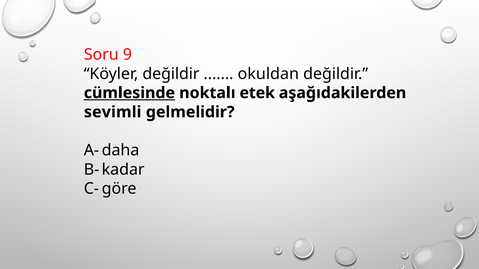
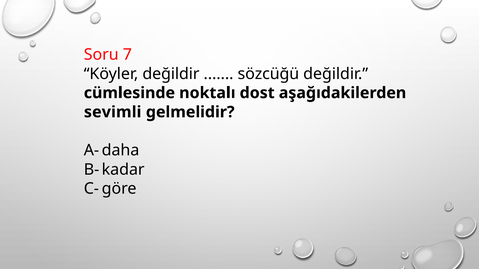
9: 9 -> 7 (127, 55)
okuldan: okuldan -> sözcüğü (268, 74)
cümlesinde underline: present -> none (129, 93)
etek: etek -> dost (257, 93)
